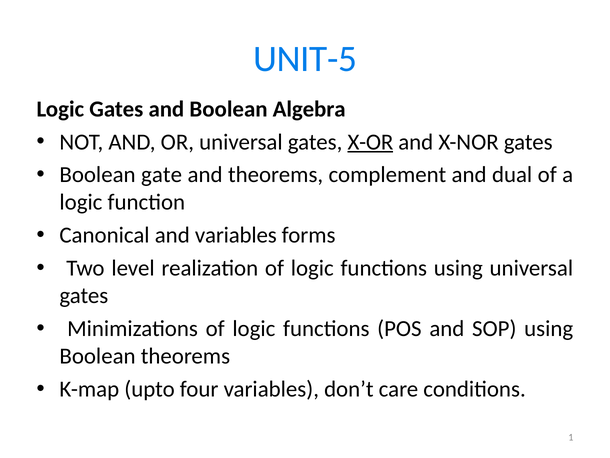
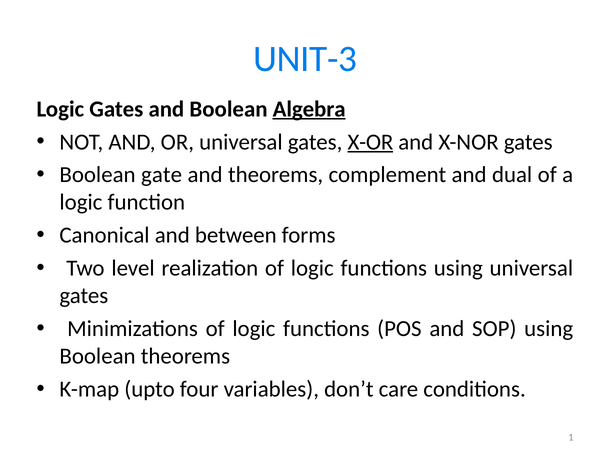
UNIT-5: UNIT-5 -> UNIT-3 (305, 59)
Algebra underline: none -> present (309, 109)
and variables: variables -> between (236, 235)
